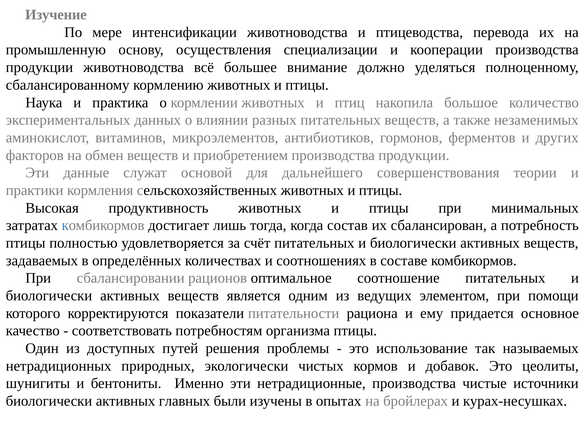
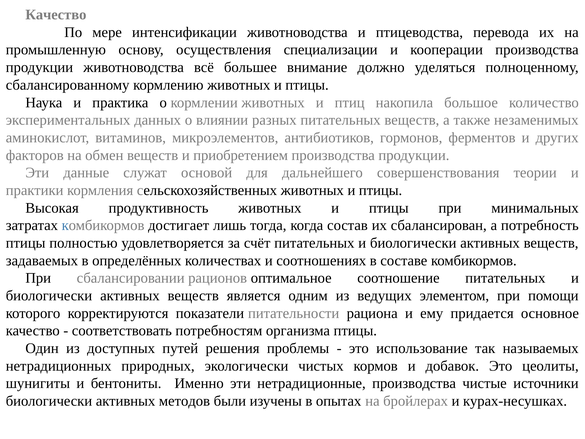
Изучение: Изучение -> Качество (56, 15)
главных: главных -> методов (184, 401)
